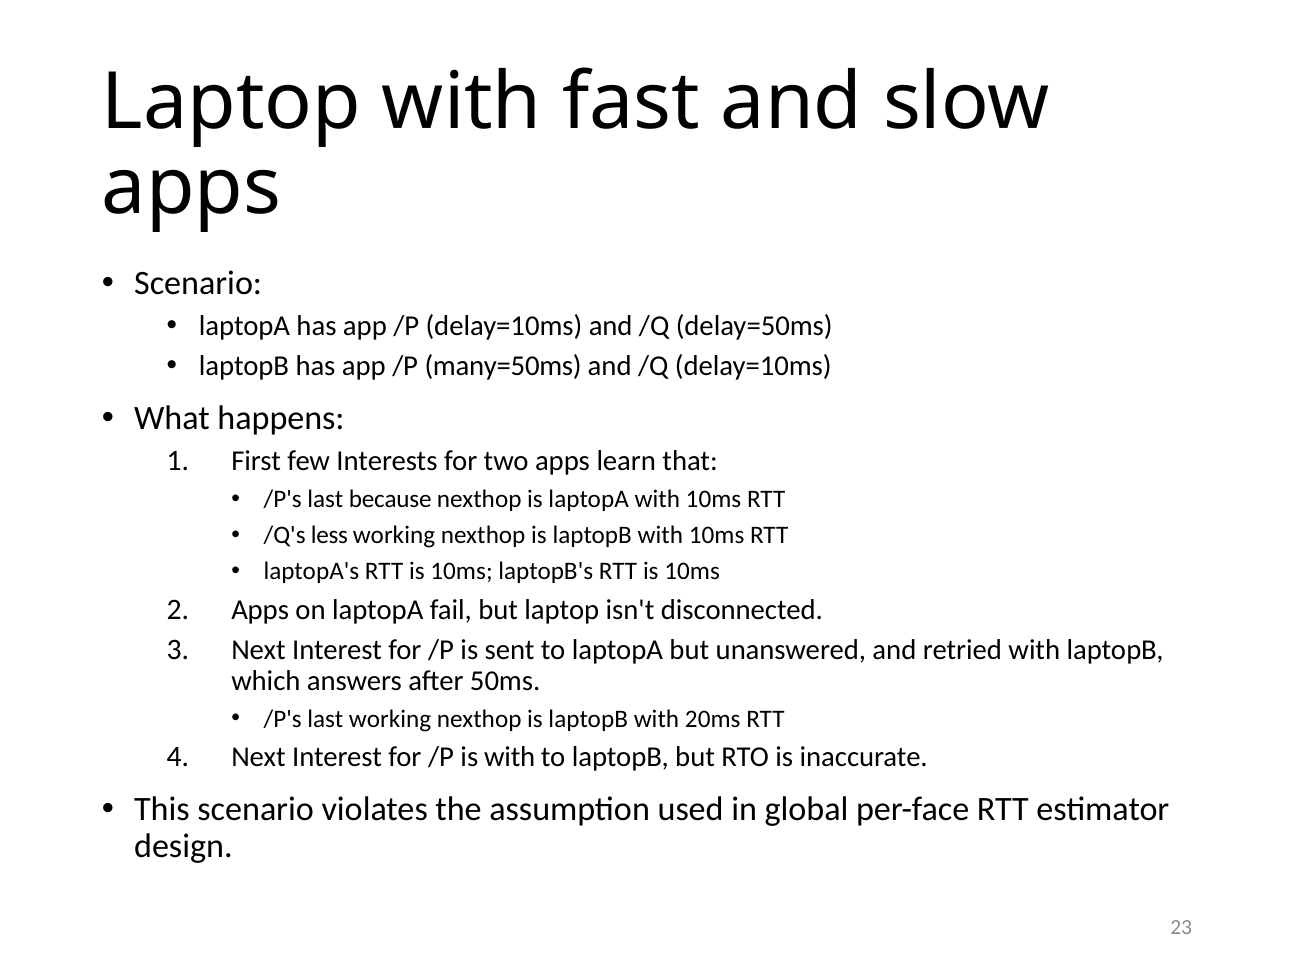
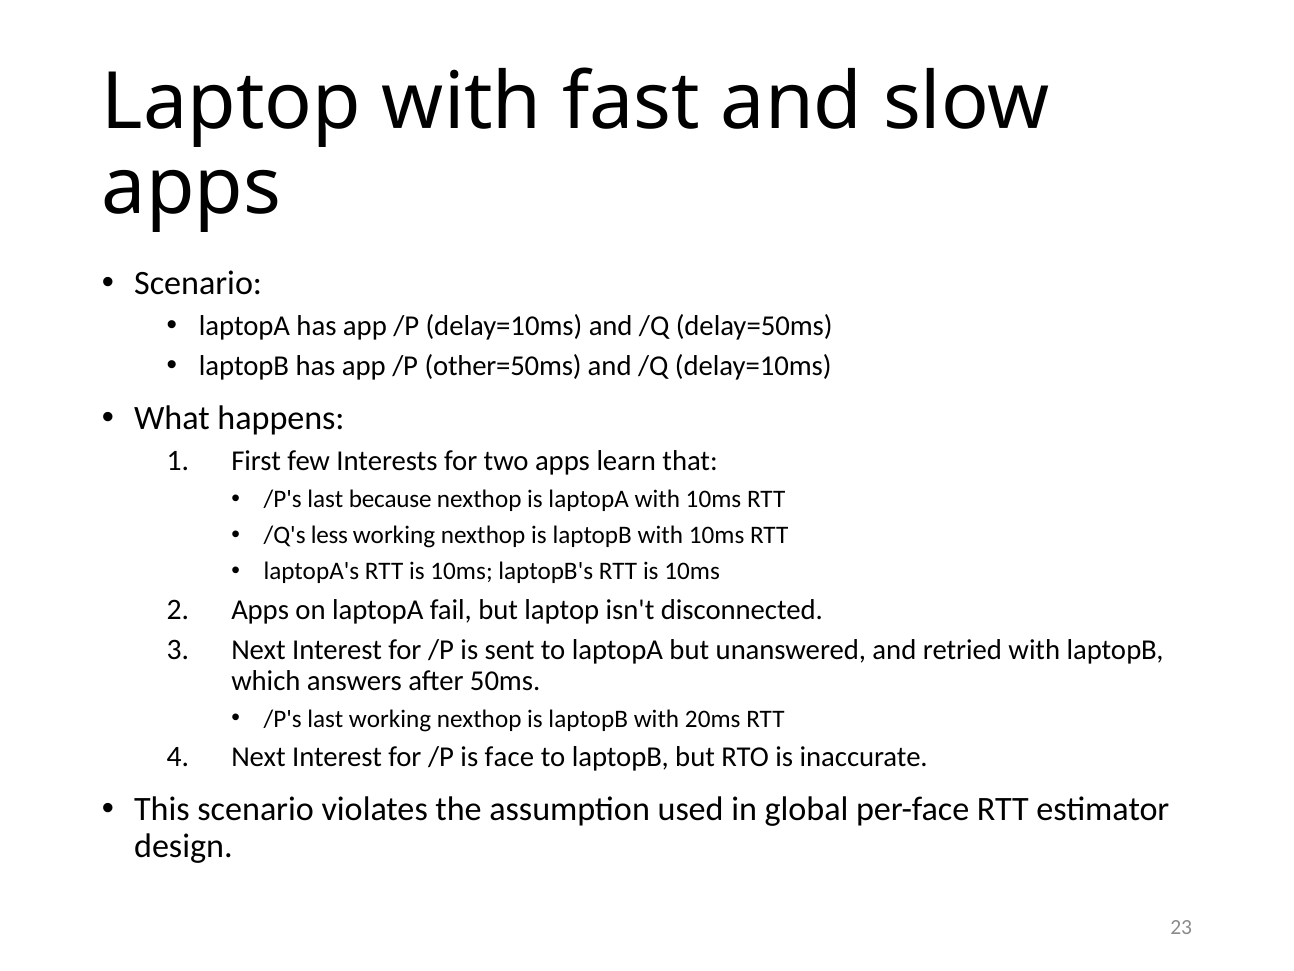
many=50ms: many=50ms -> other=50ms (503, 366)
is with: with -> face (509, 757)
